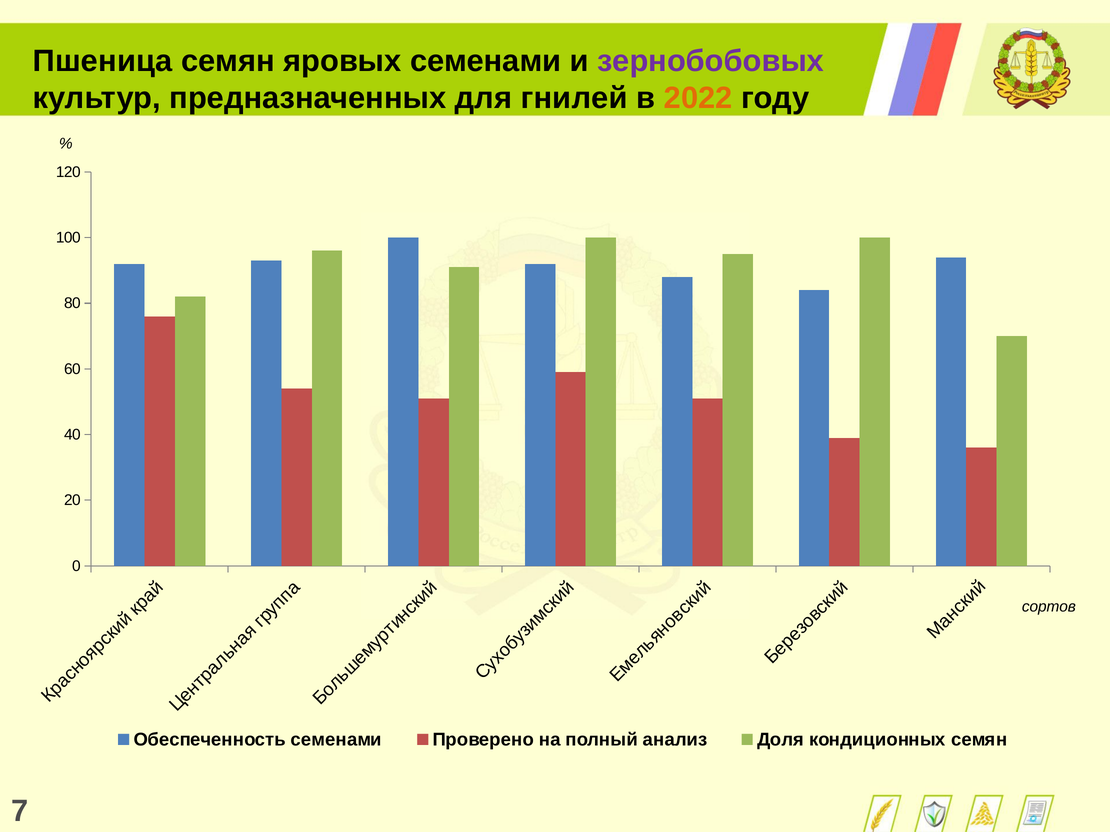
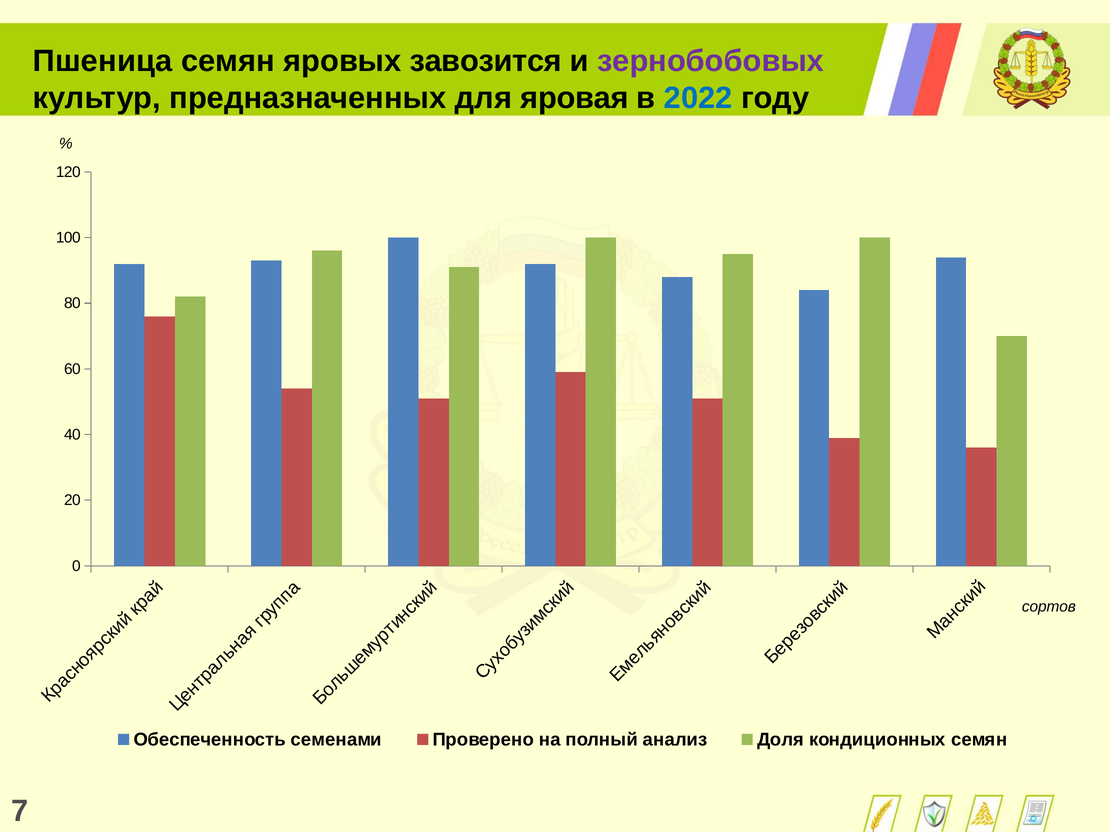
яровых семенами: семенами -> завозится (486, 61)
гнилей: гнилей -> яровая (574, 98)
2022 colour: orange -> blue (698, 98)
